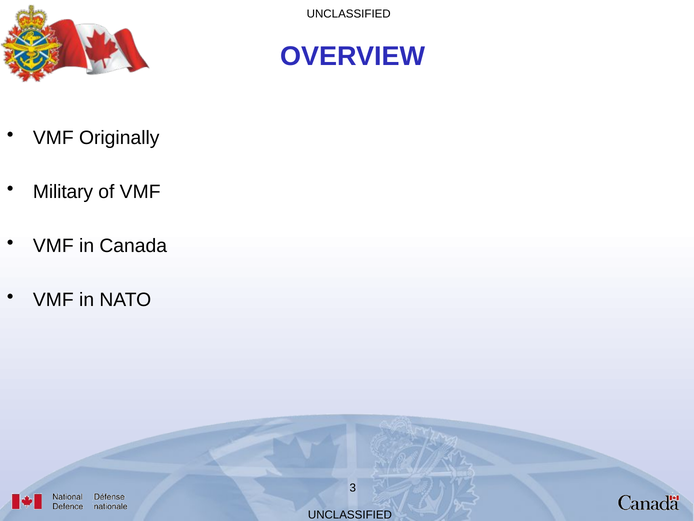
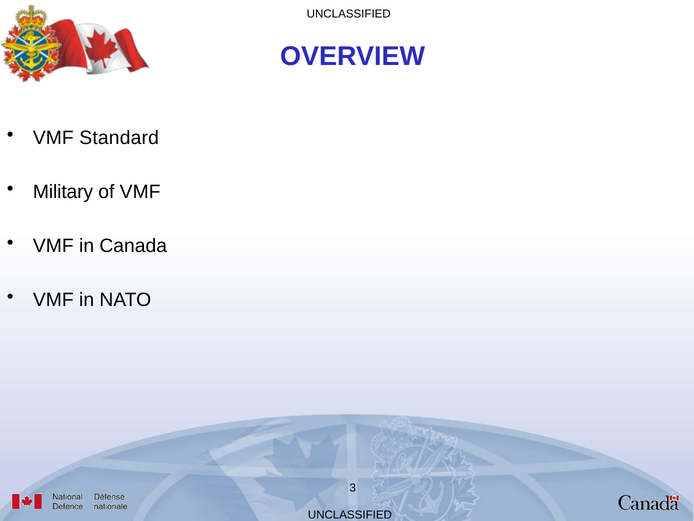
Originally: Originally -> Standard (119, 138)
